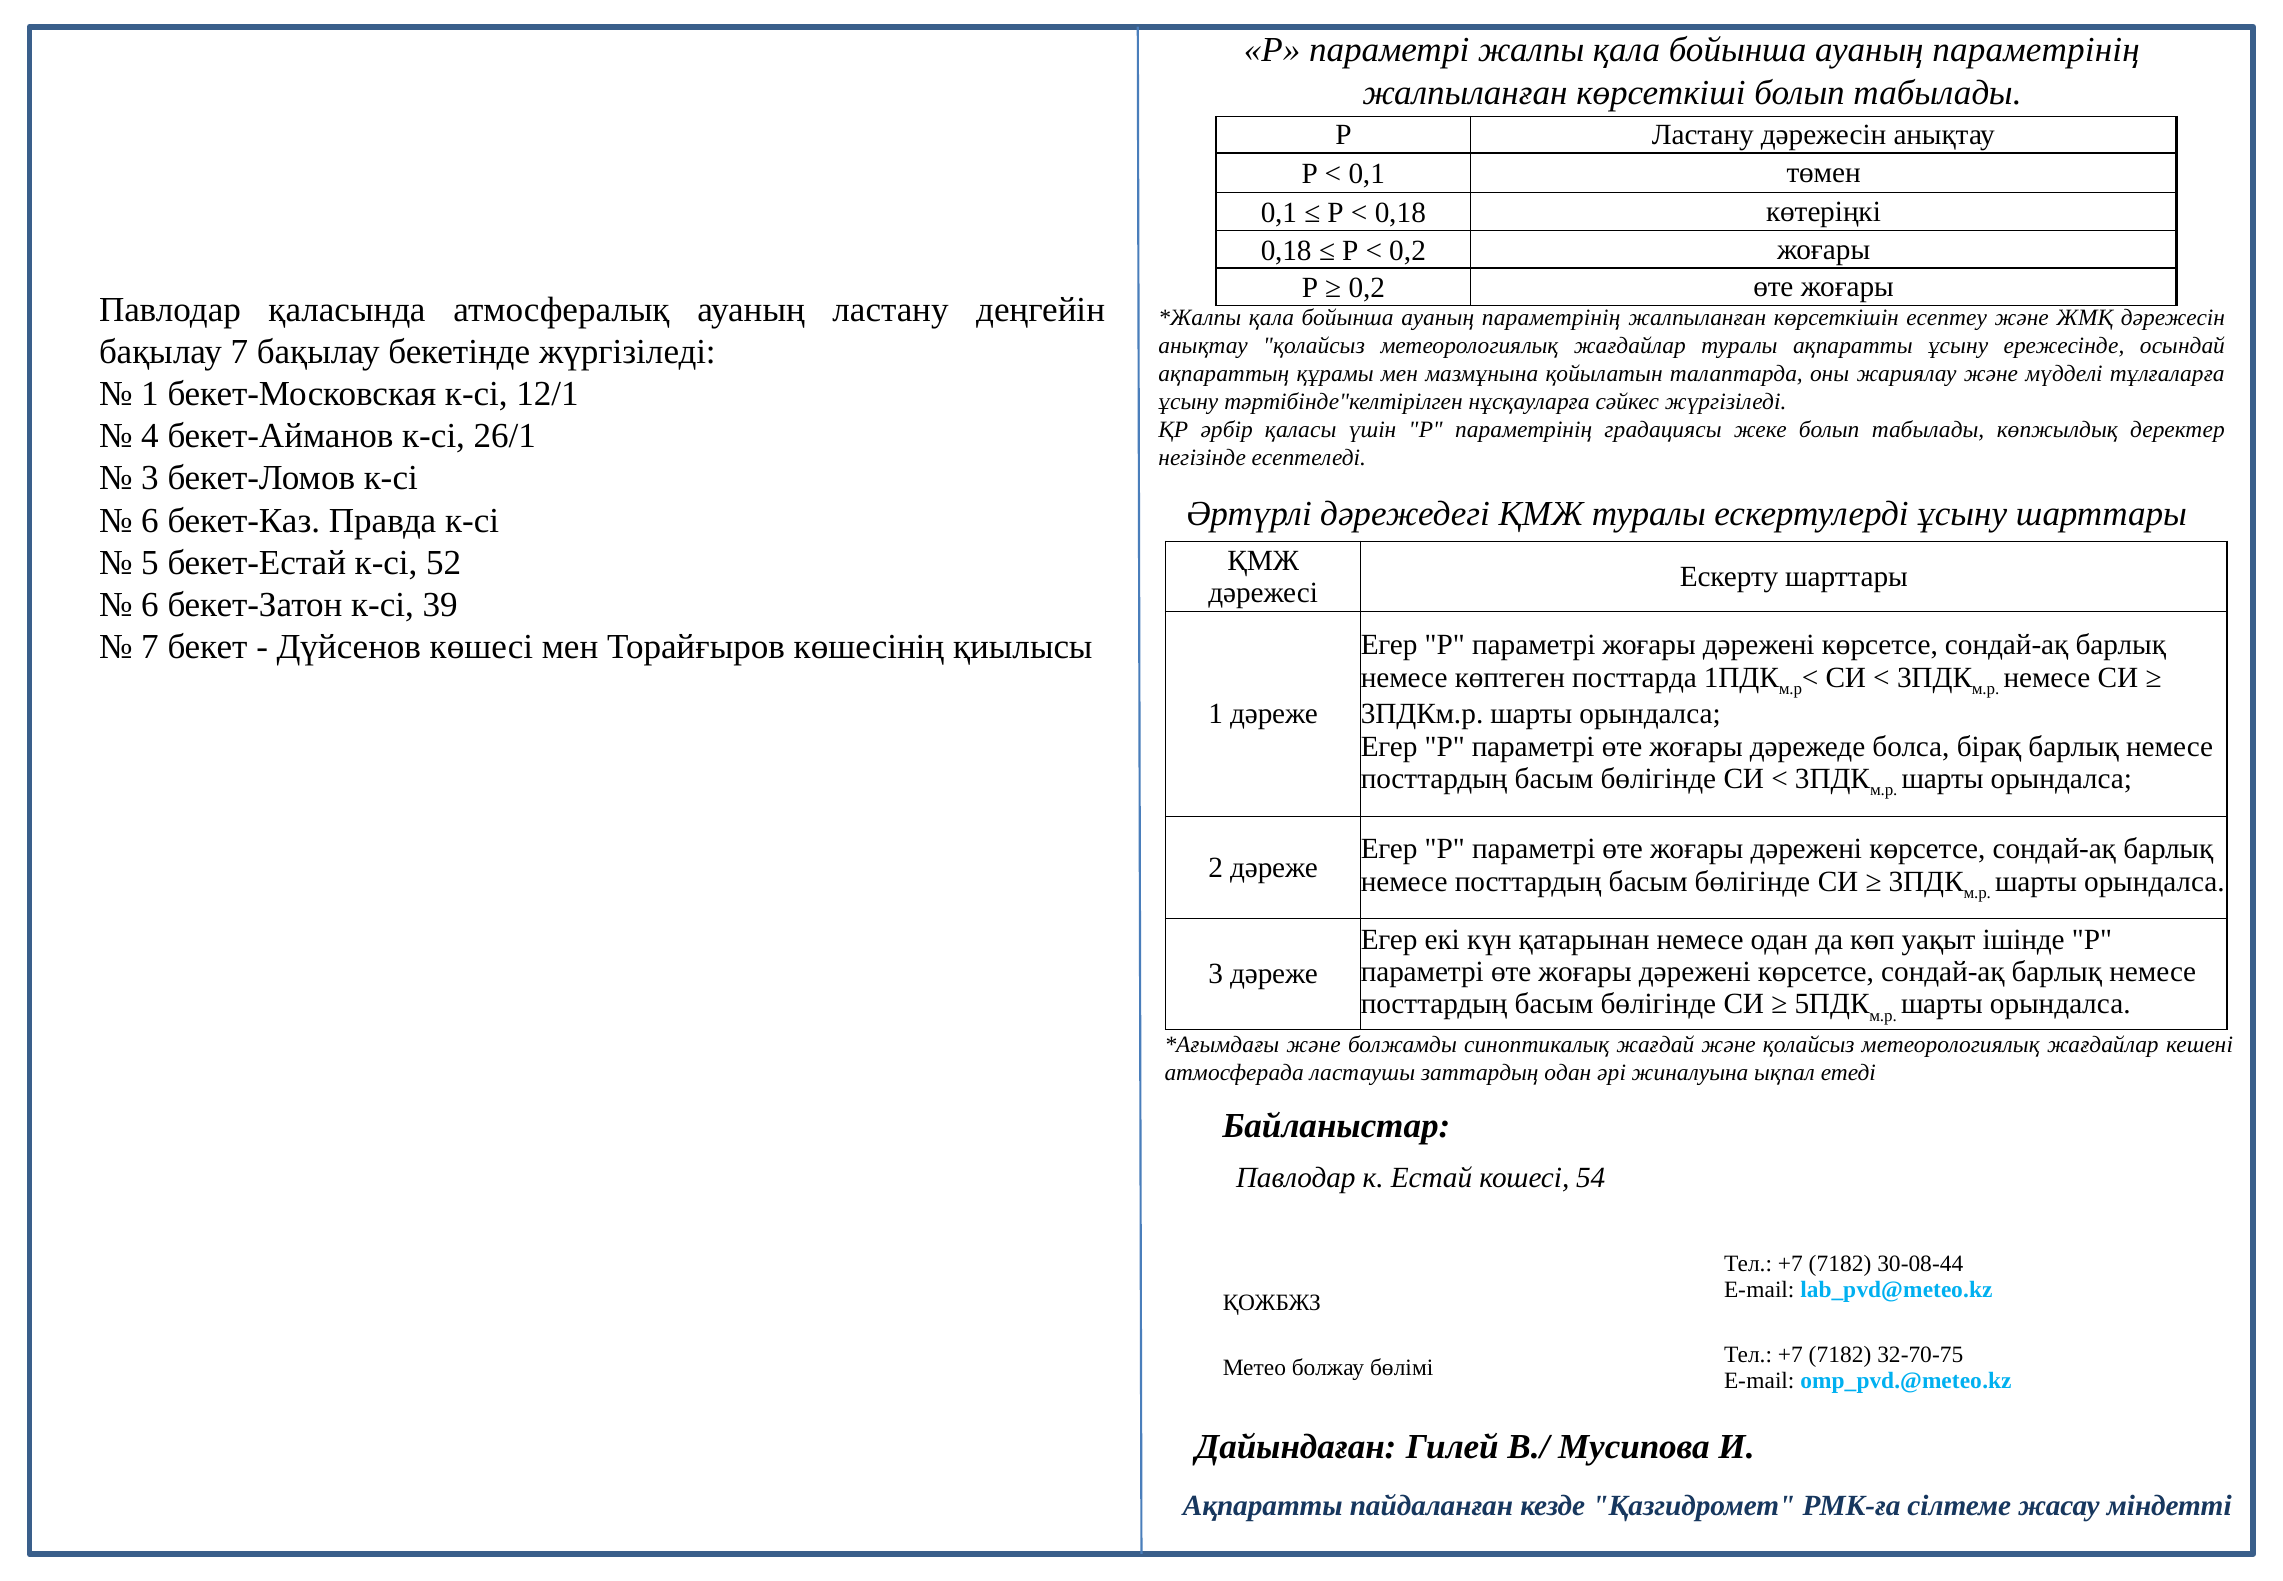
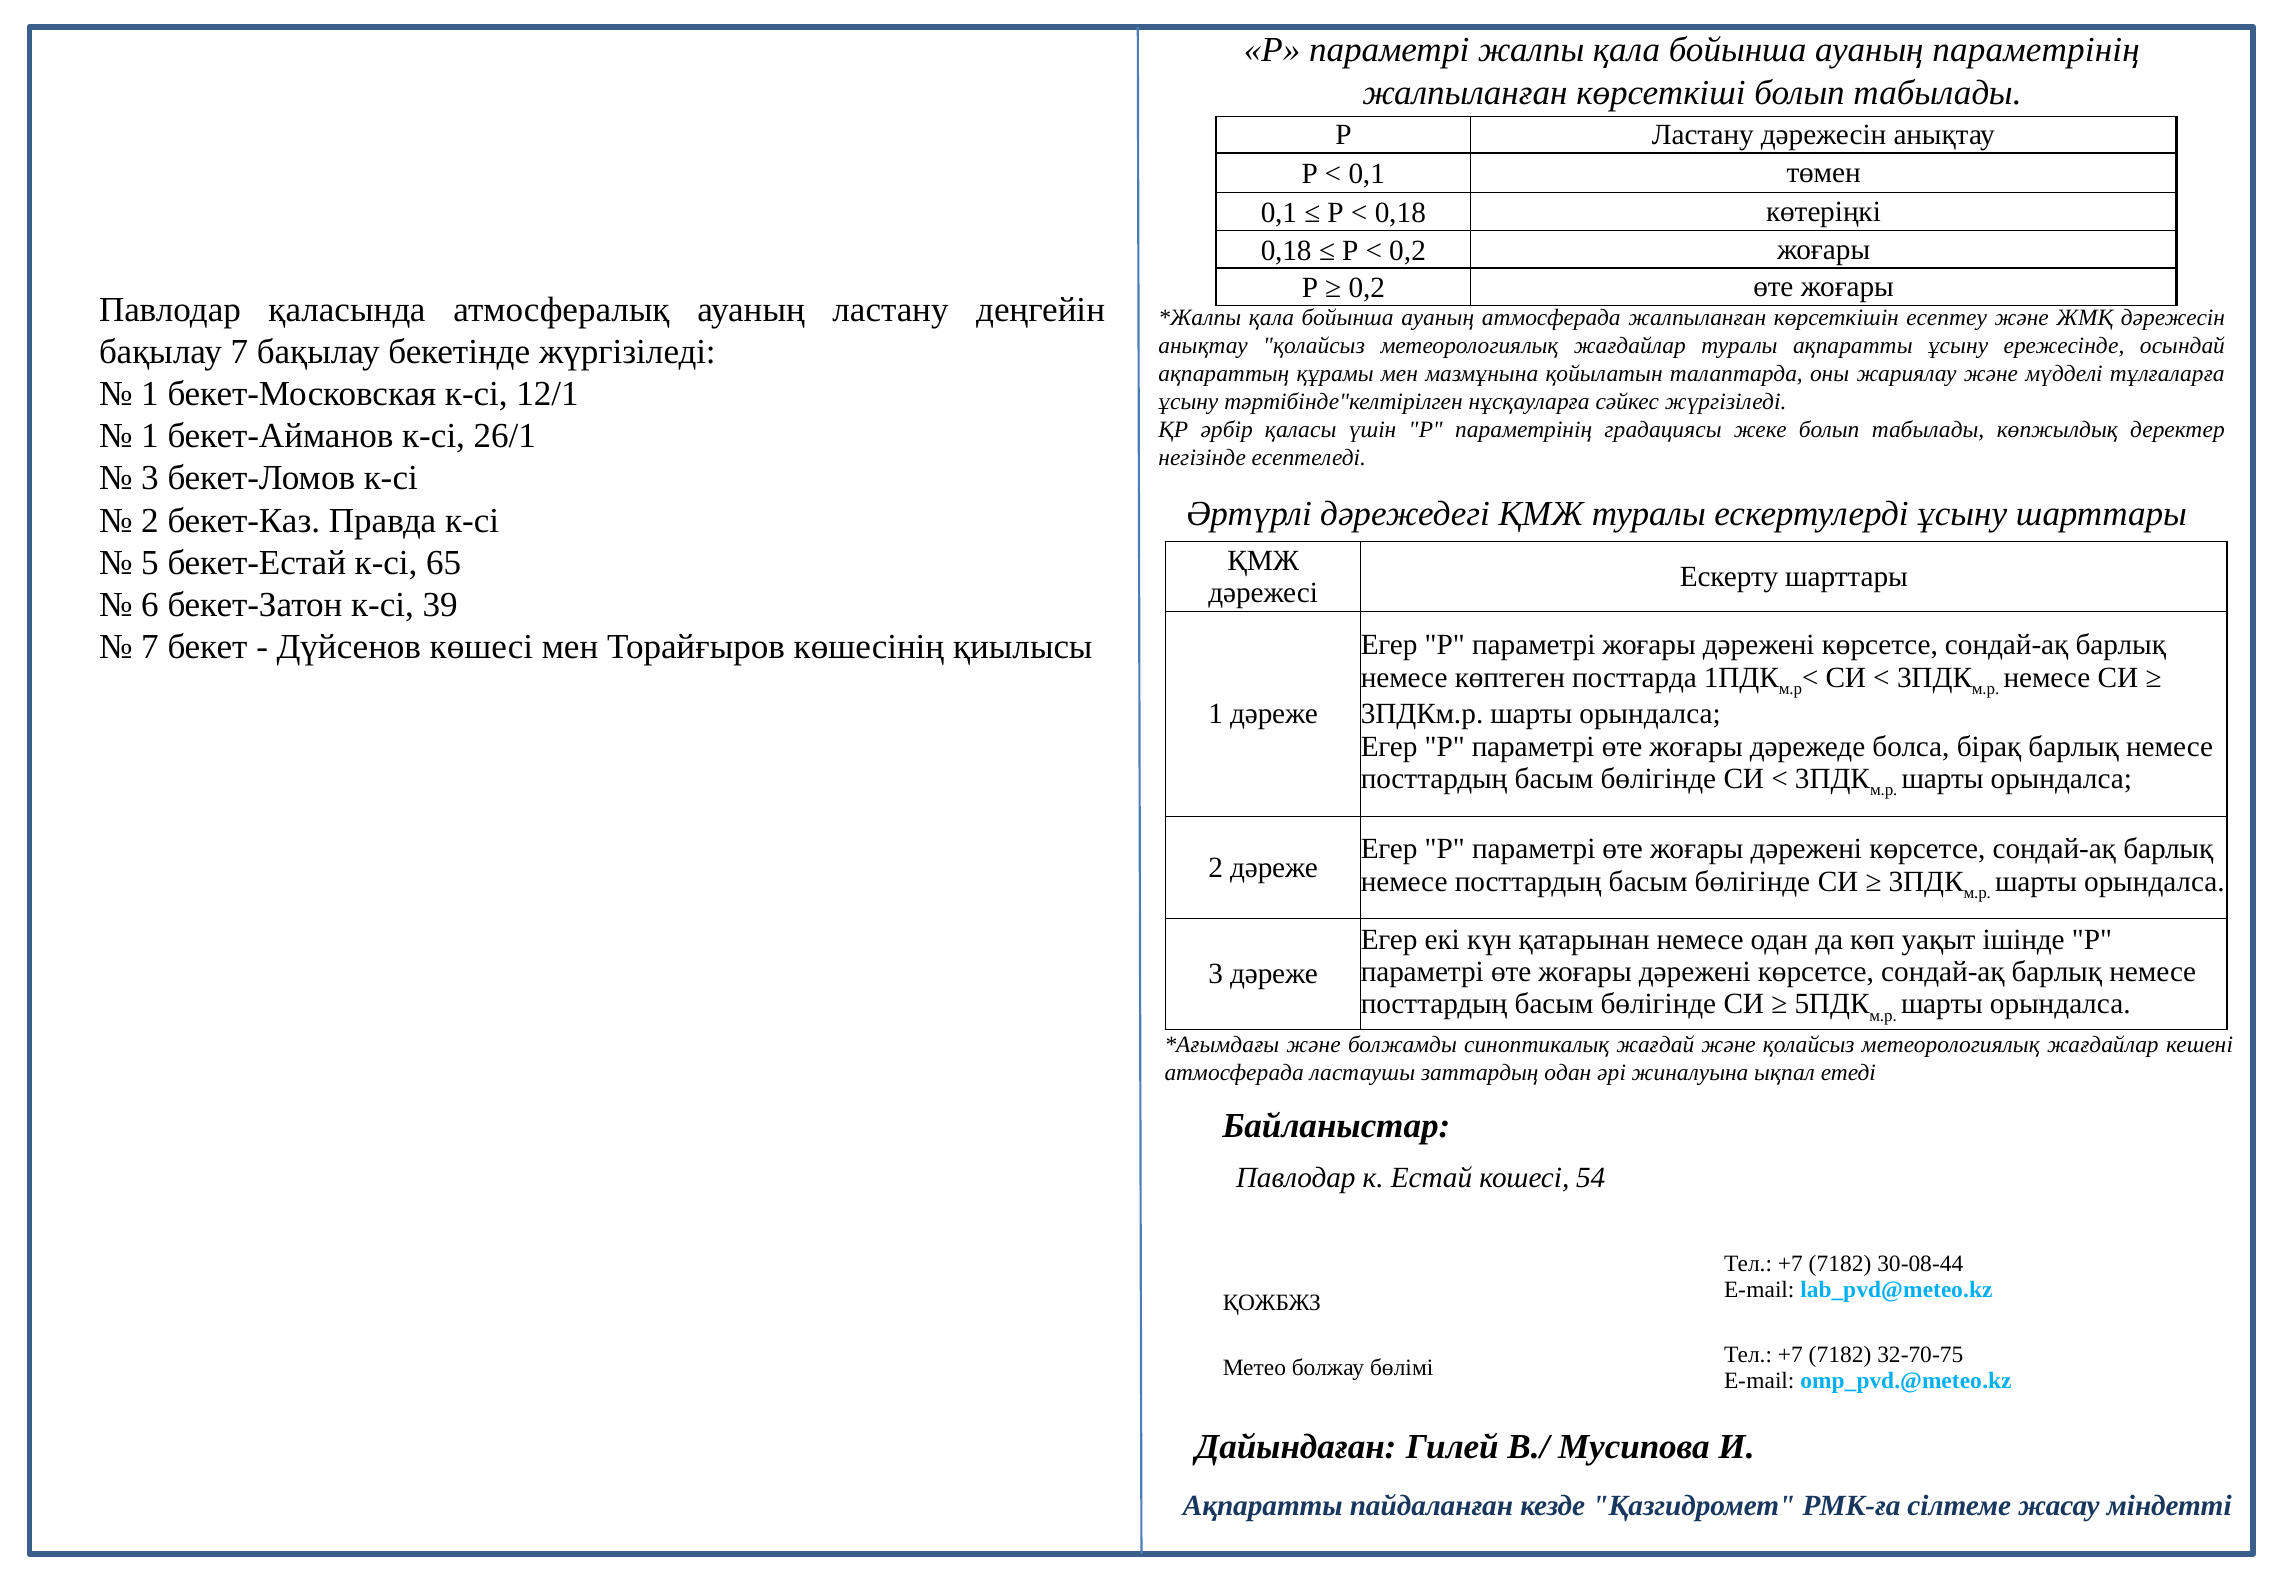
параметрінің: параметрінің -> атмосферада (1551, 318)
4: 4 -> 1 (150, 436)
6: 6 -> 2 (150, 520)
52: 52 -> 65 (444, 562)
